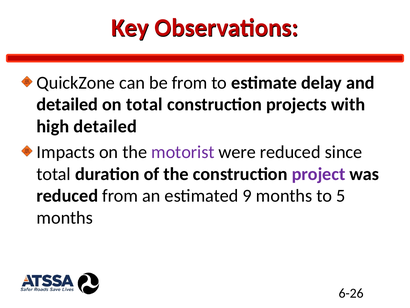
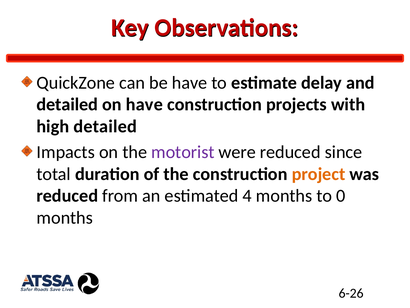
be from: from -> have (190, 83)
on total: total -> have (144, 104)
project colour: purple -> orange (319, 174)
9: 9 -> 4 (247, 196)
5: 5 -> 0 (341, 196)
